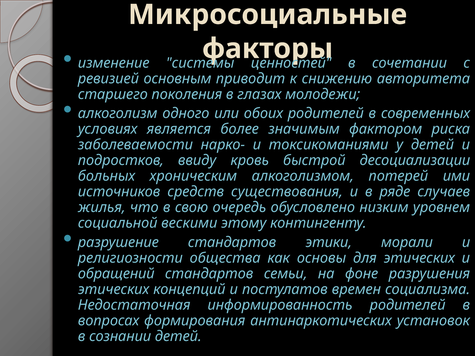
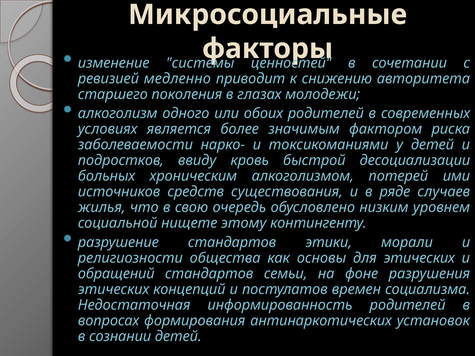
основным: основным -> медленно (177, 79)
вескими: вескими -> нищете (189, 223)
